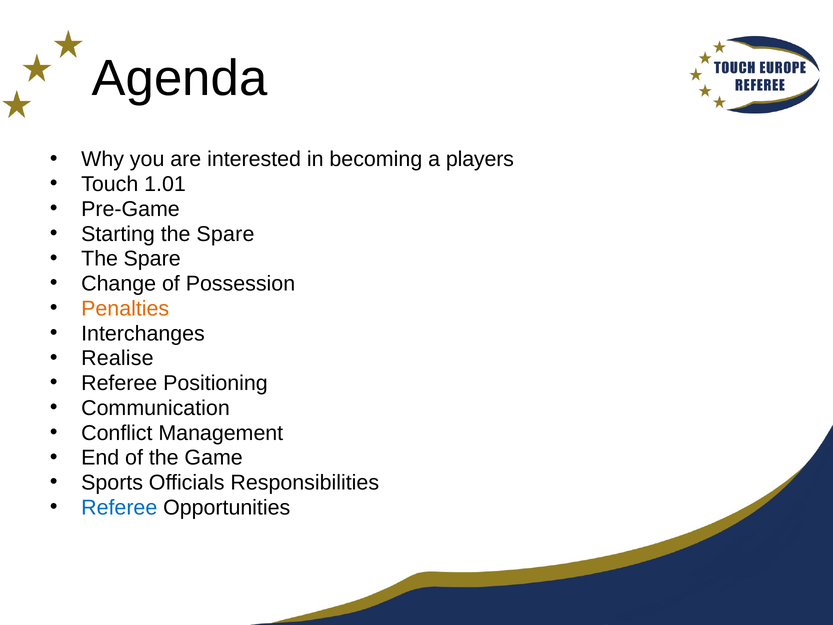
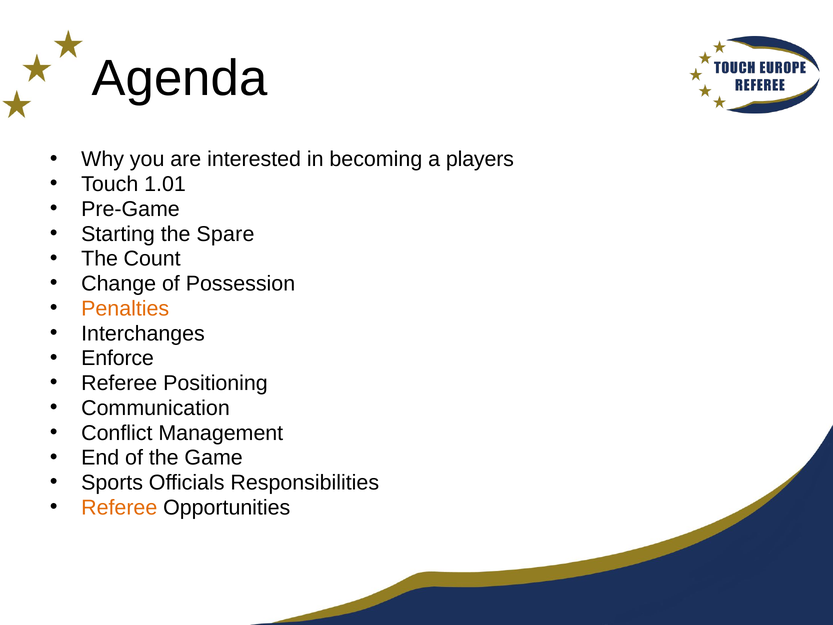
Spare: Spare -> Count (152, 259)
Realise: Realise -> Enforce (118, 358)
Referee colour: blue -> orange (119, 507)
